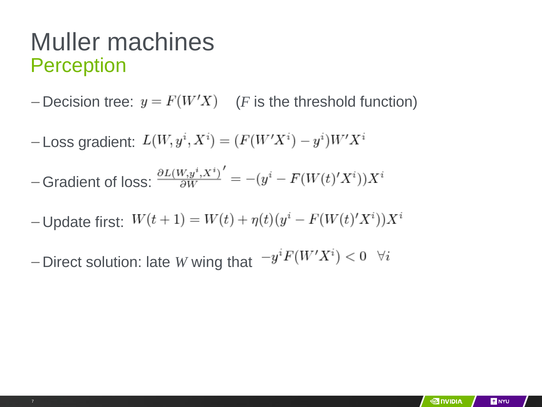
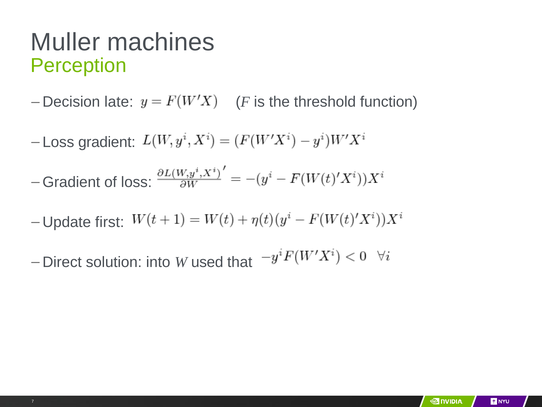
tree: tree -> late (119, 102)
late: late -> into (158, 262)
wing: wing -> used (207, 262)
